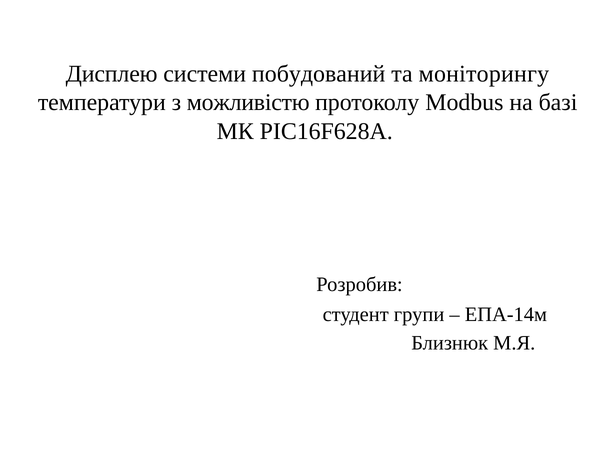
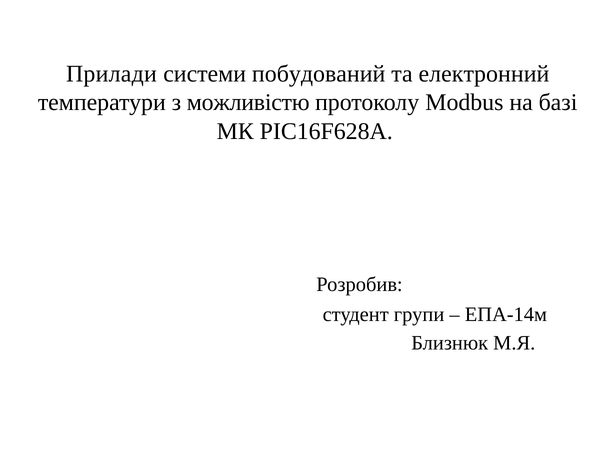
Дисплею: Дисплею -> Прилади (111, 74)
моніторингу: моніторингу -> електронний (484, 74)
